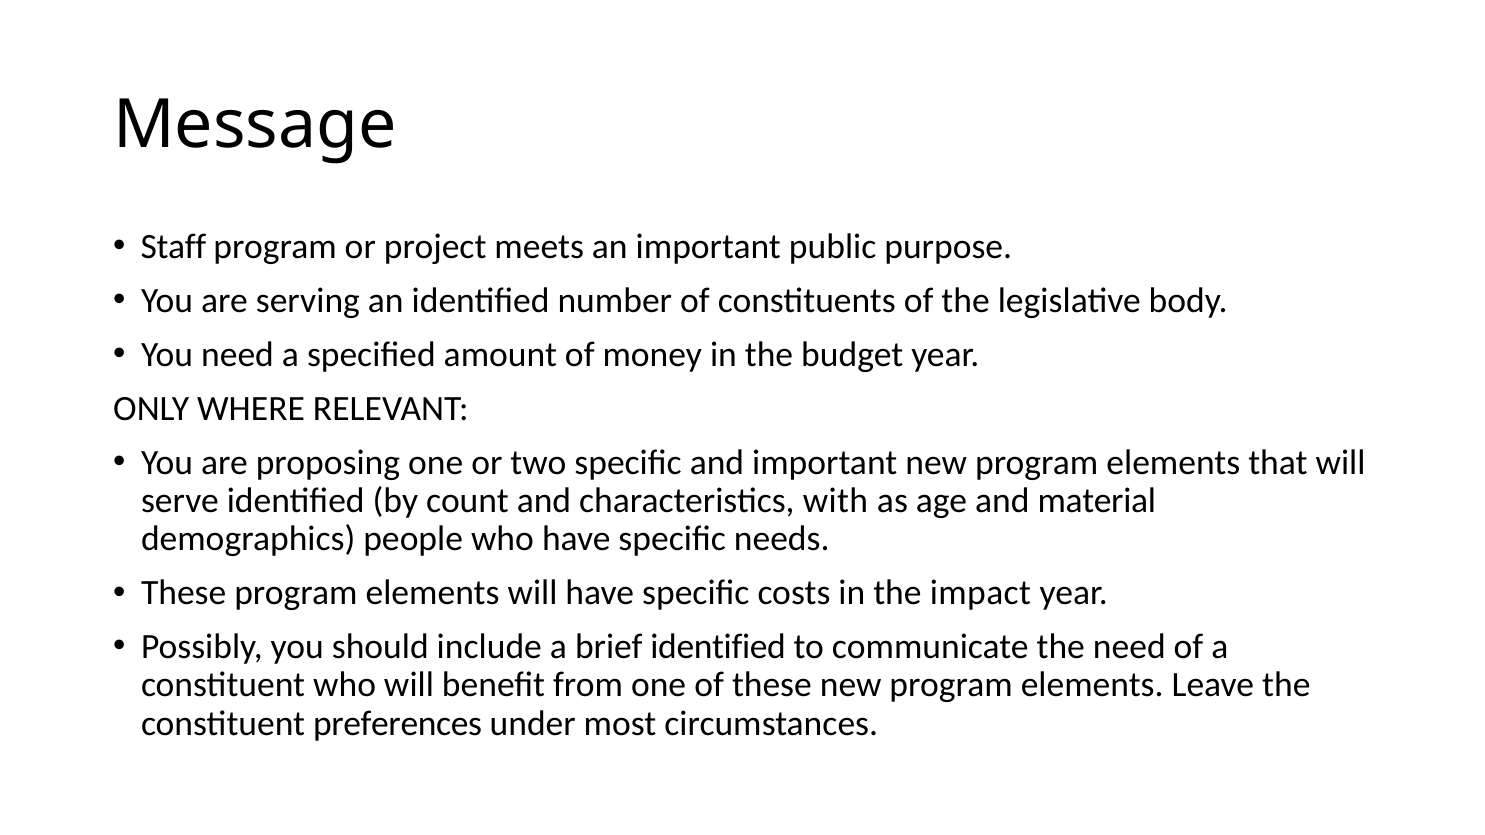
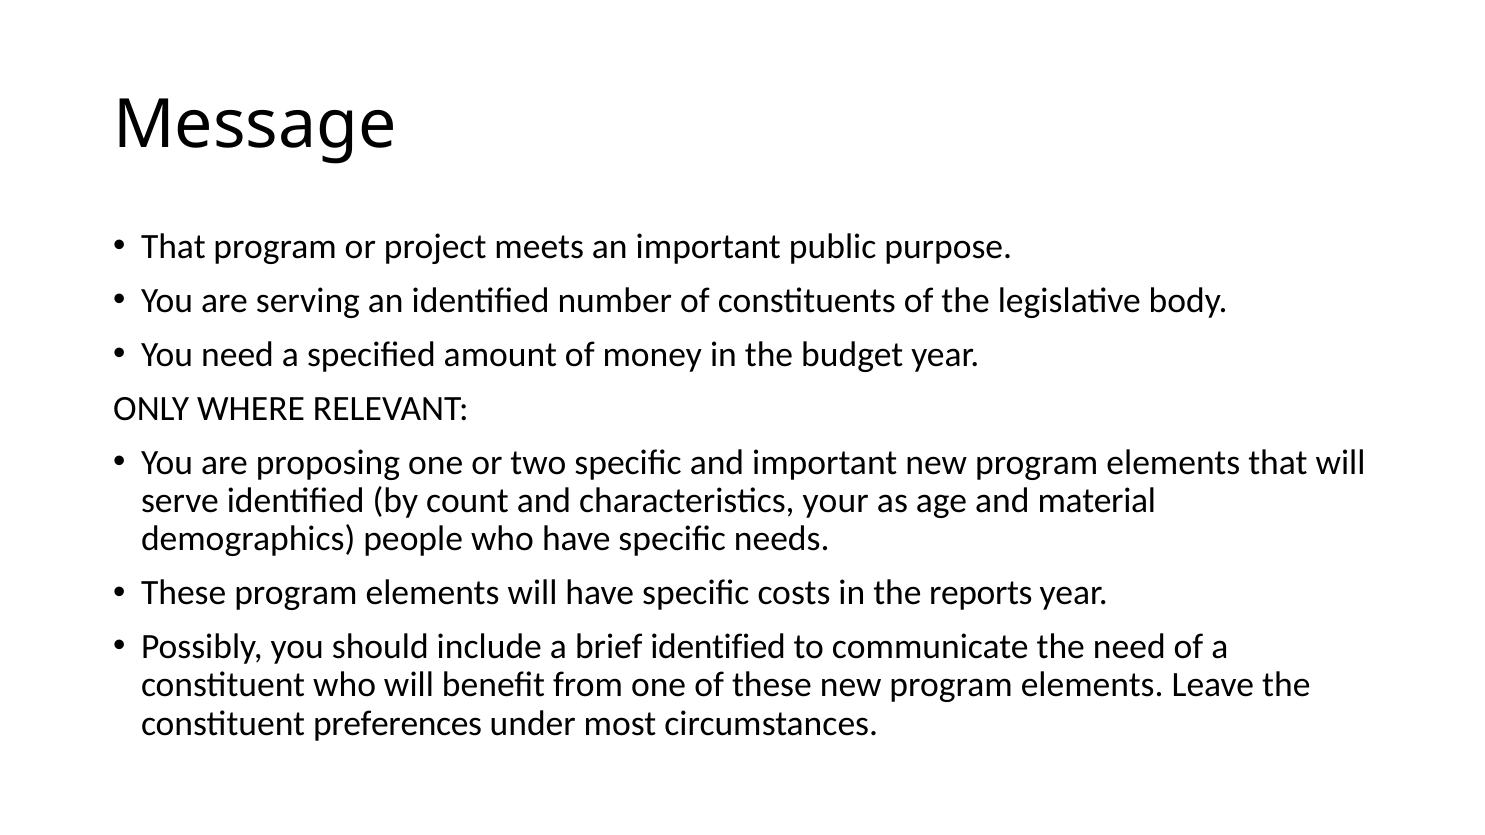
Staff: Staff -> That (173, 247)
with: with -> your (836, 501)
impact: impact -> reports (981, 593)
